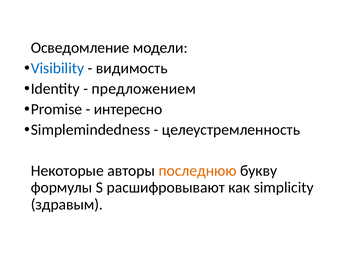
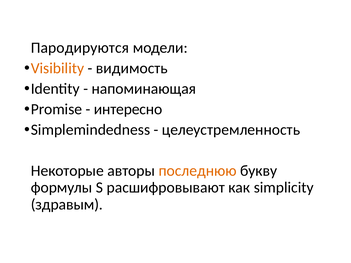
Осведомление: Осведомление -> Пародируются (80, 48)
Visibility colour: blue -> orange (57, 68)
предложением: предложением -> напоминающая (144, 89)
